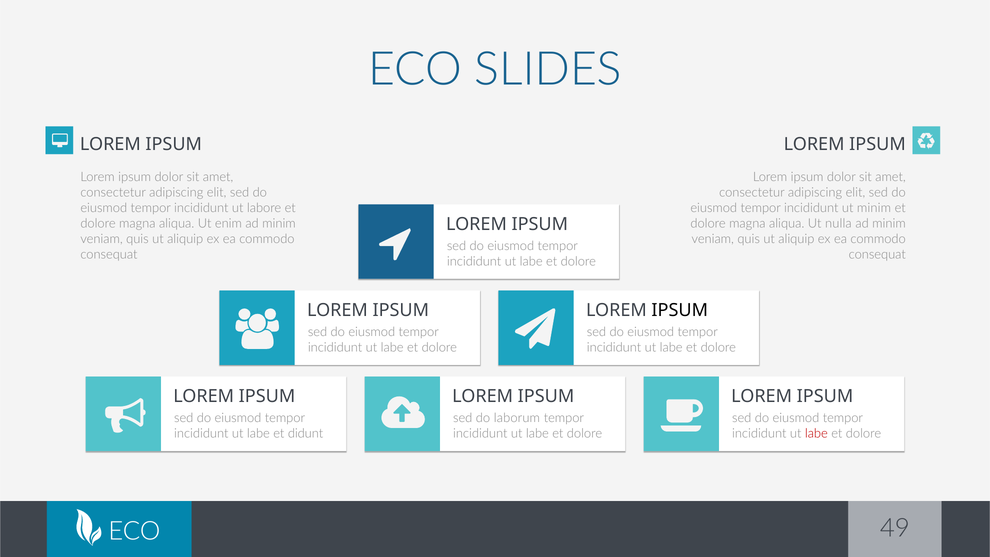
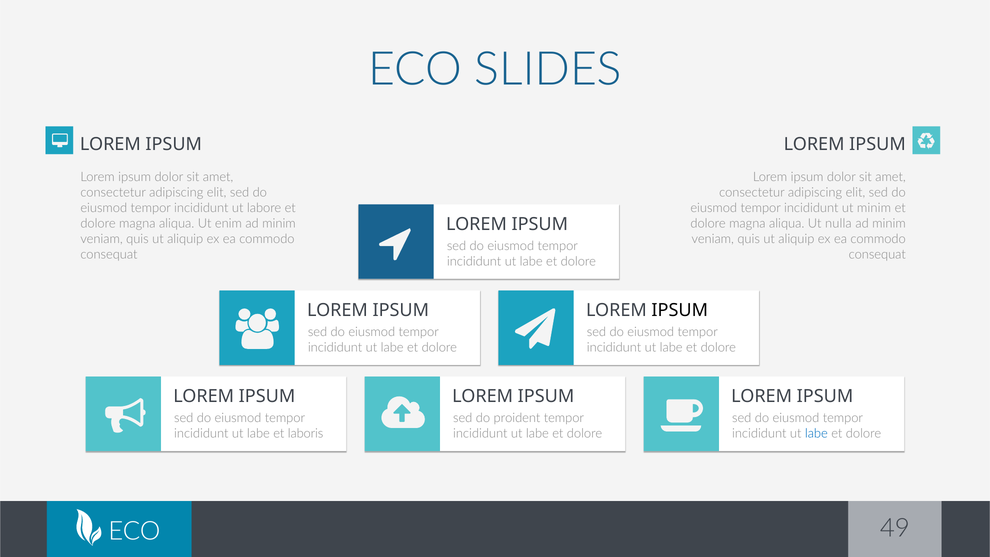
laborum: laborum -> proident (517, 418)
didunt: didunt -> laboris (306, 433)
labe colour: red -> blue (816, 433)
